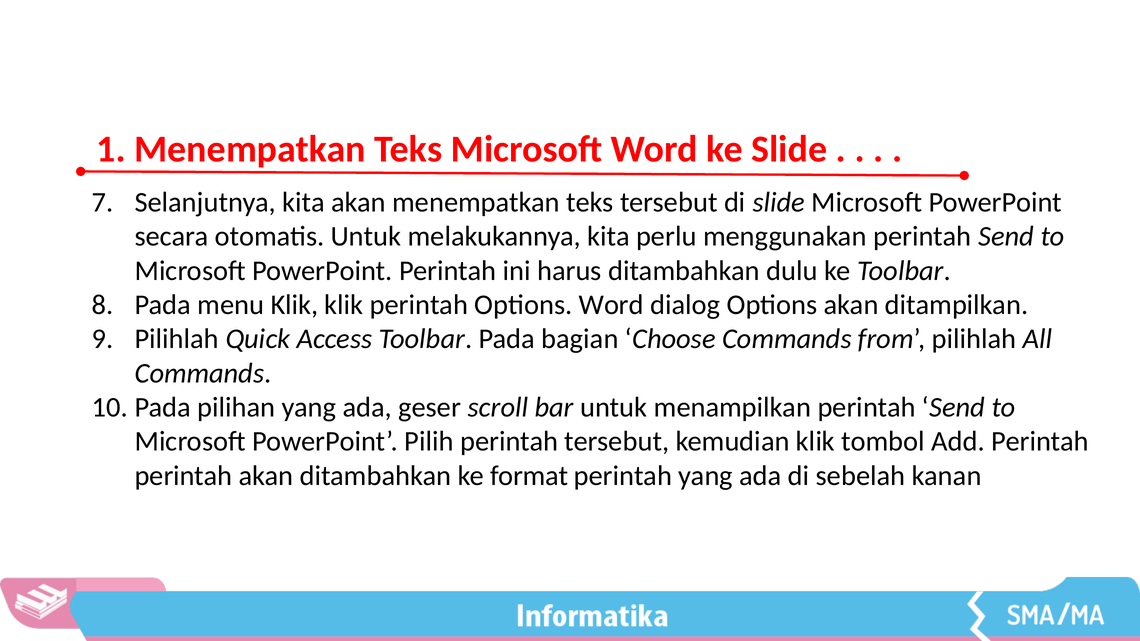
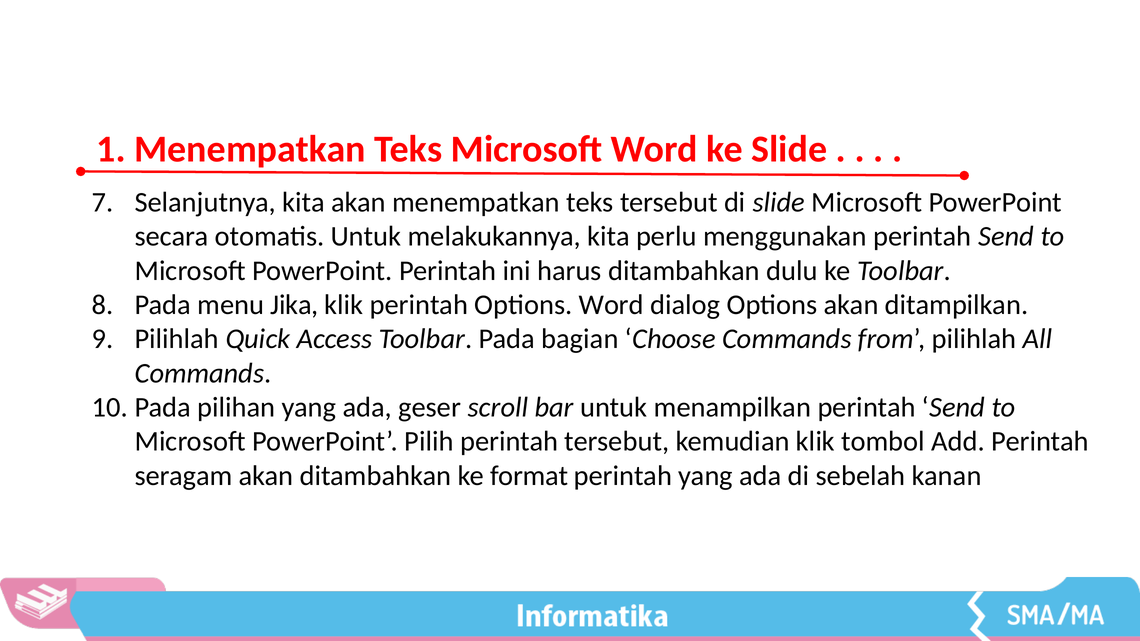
menu Klik: Klik -> Jika (294, 305)
perintah: perintah -> seragam (183, 476)
